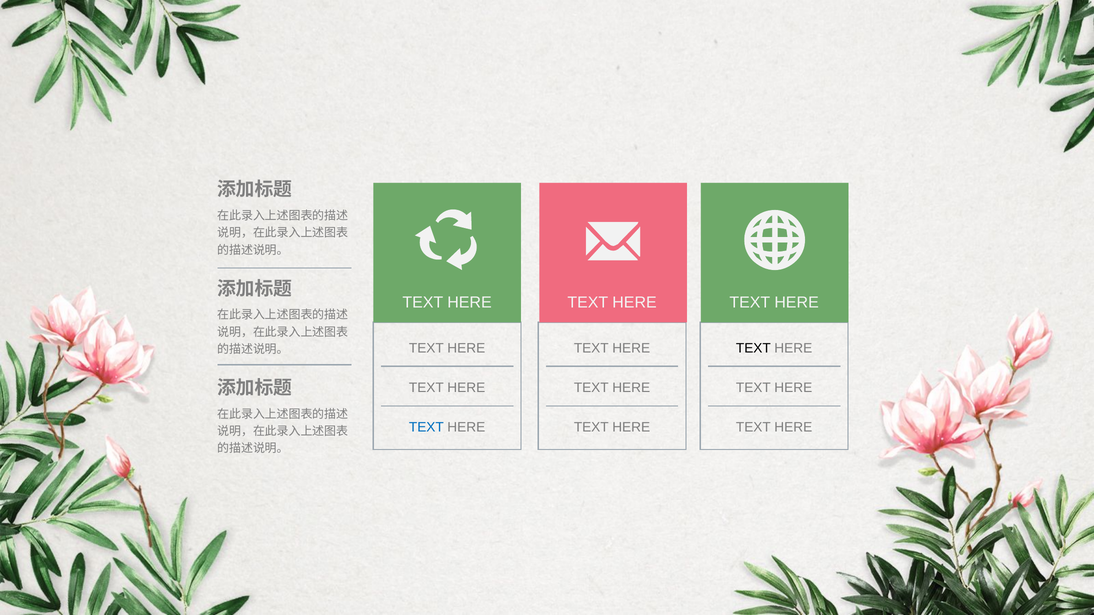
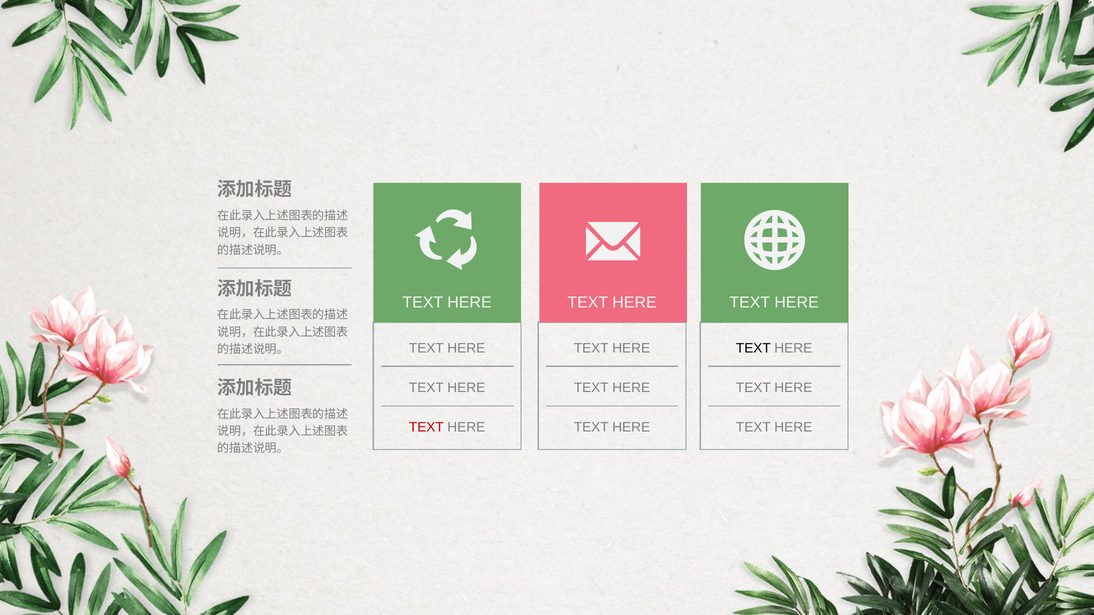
TEXT colour: blue -> red (426, 427)
